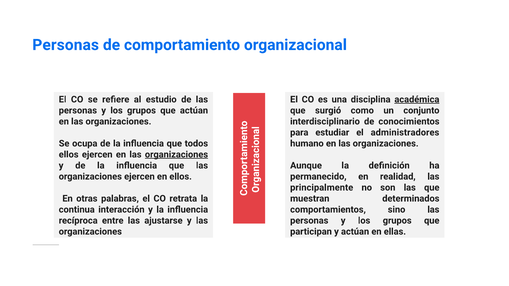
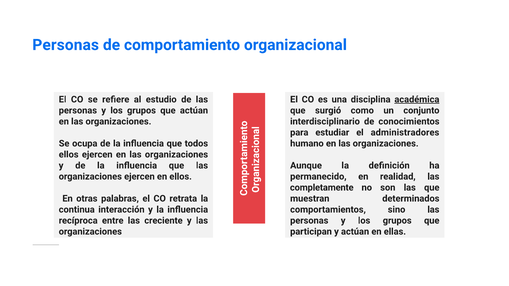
organizaciones underline: present -> none (176, 155)
principalmente: principalmente -> completamente (322, 188)
ajustarse: ajustarse -> creciente (163, 221)
